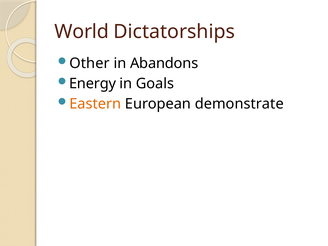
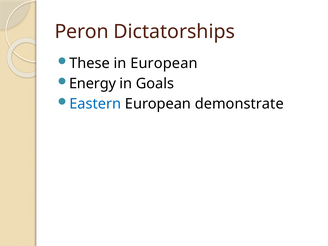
World: World -> Peron (82, 32)
Other: Other -> These (90, 63)
in Abandons: Abandons -> European (164, 63)
Eastern colour: orange -> blue (95, 104)
